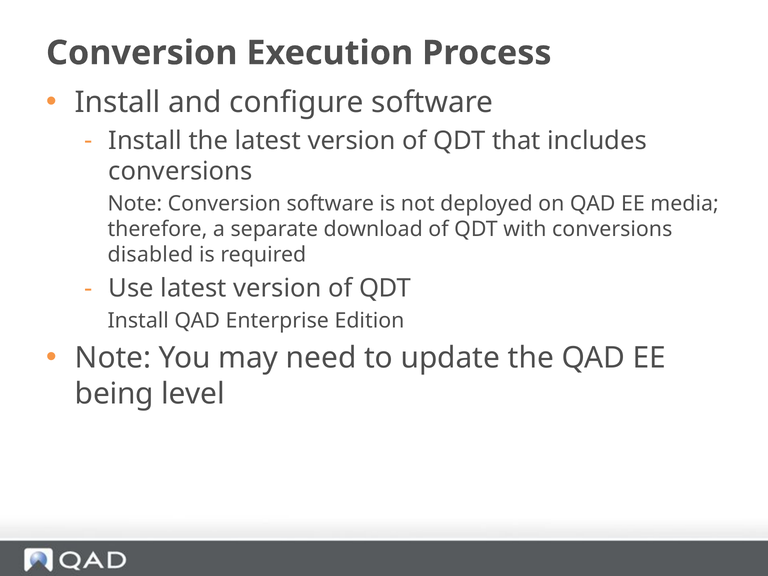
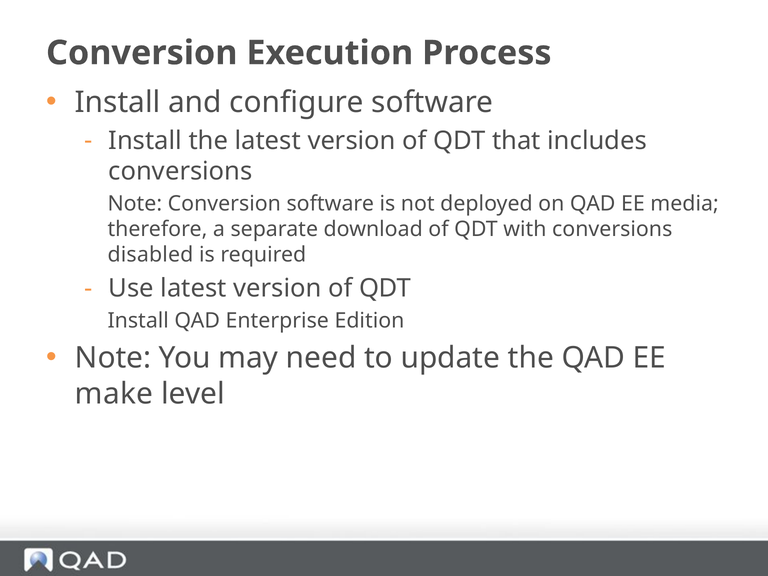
being: being -> make (114, 394)
